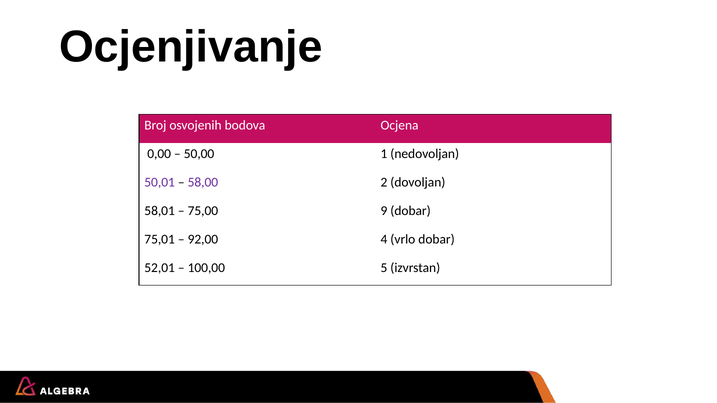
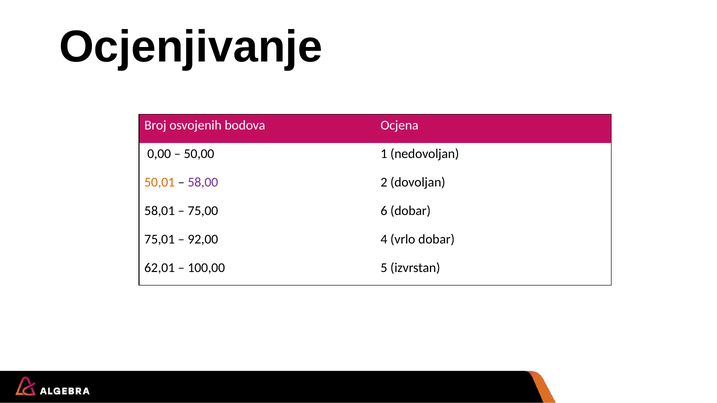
50,01 colour: purple -> orange (160, 183)
9: 9 -> 6 (384, 211)
52,01: 52,01 -> 62,01 (160, 268)
